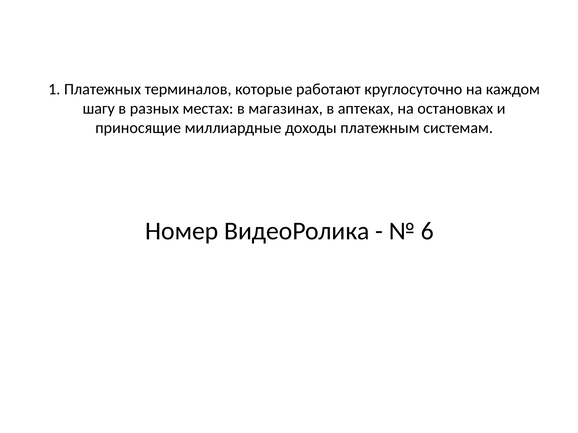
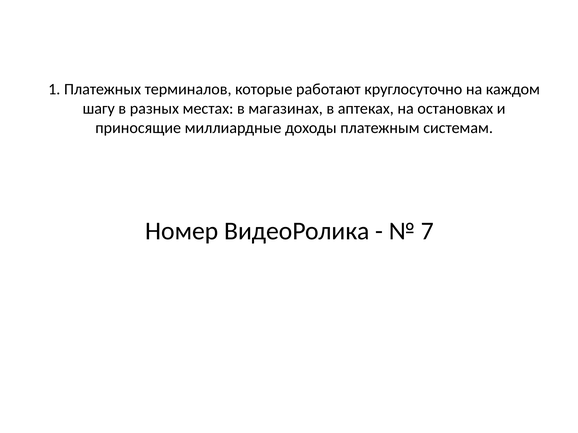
6: 6 -> 7 (427, 231)
